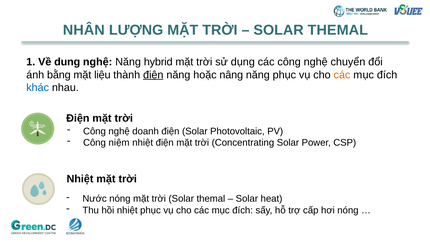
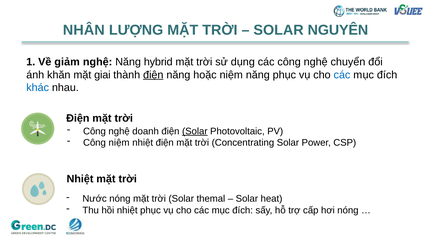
THEMAL: THEMAL -> NGUYÊN (338, 30)
dung: dung -> giảm (67, 62)
bằng: bằng -> khăn (59, 75)
liệu: liệu -> giai (102, 75)
hoặc nâng: nâng -> niệm (231, 75)
các colour: orange -> blue (342, 75)
Solar underline: none -> present (195, 131)
